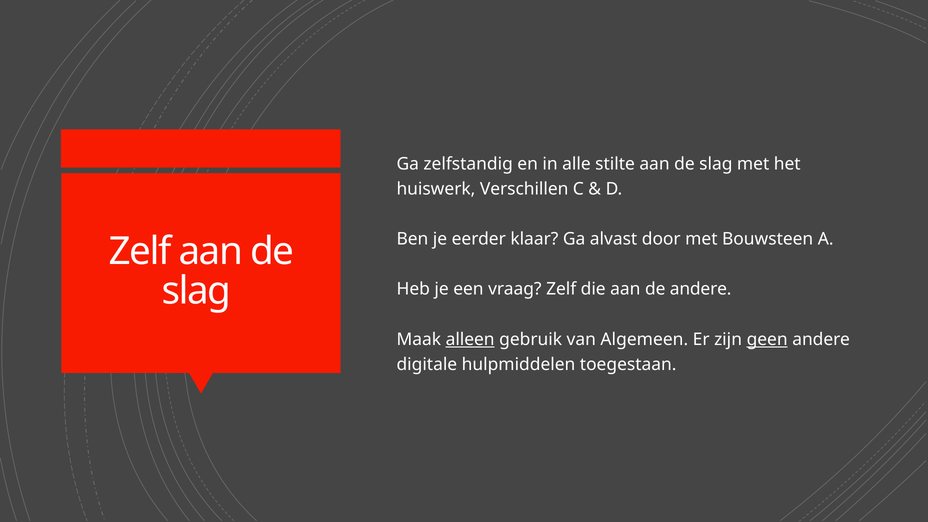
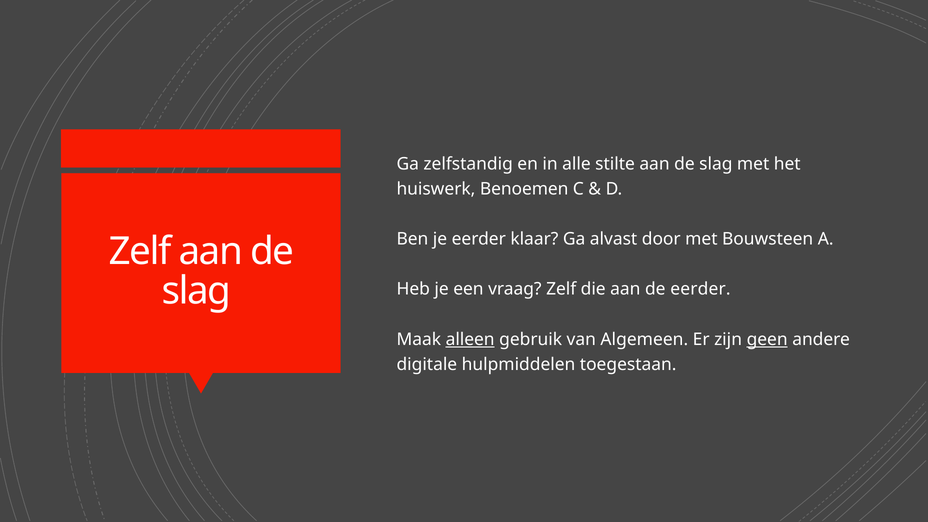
Verschillen: Verschillen -> Benoemen (524, 189)
de andere: andere -> eerder (700, 289)
